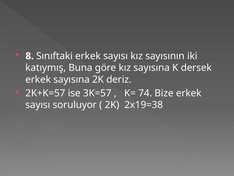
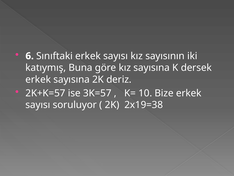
8: 8 -> 6 (30, 56)
74: 74 -> 10 (145, 93)
